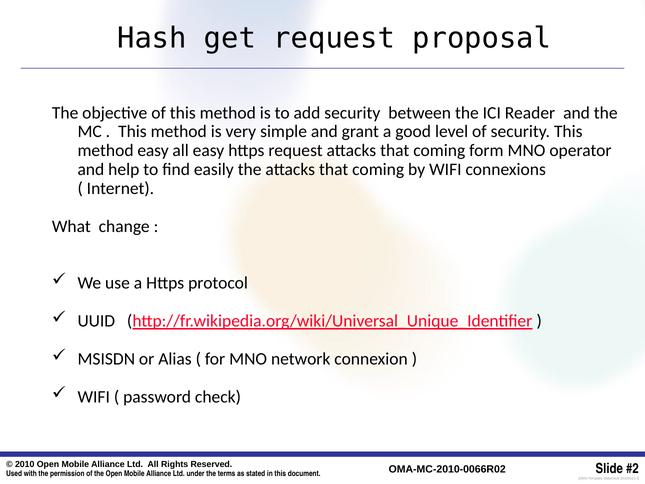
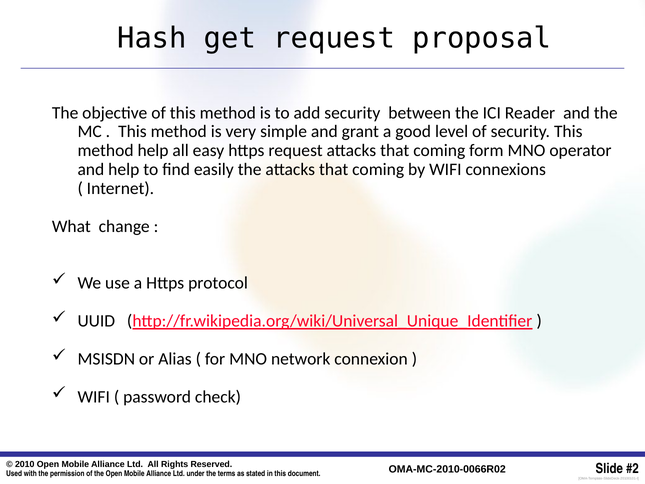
method easy: easy -> help (153, 151)
